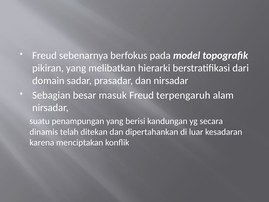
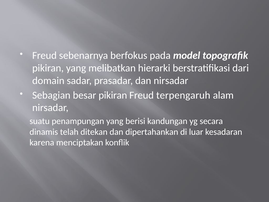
besar masuk: masuk -> pikiran (113, 95)
